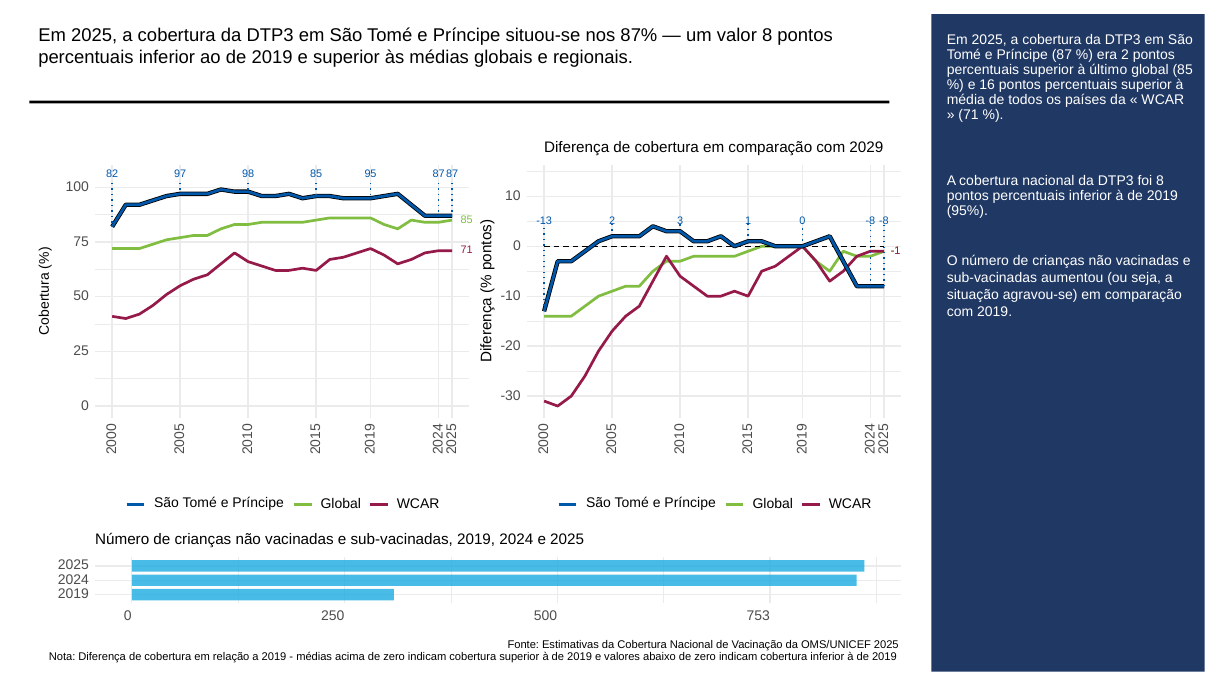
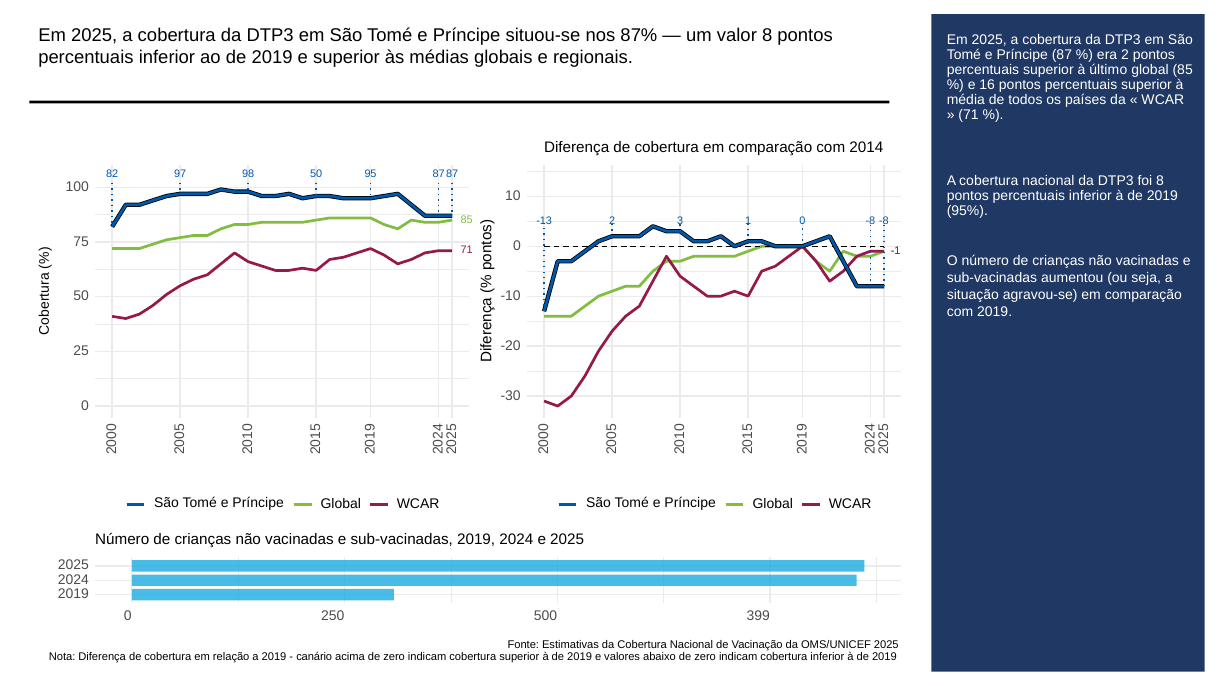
2029: 2029 -> 2014 (866, 147)
98 85: 85 -> 50 (316, 174)
753: 753 -> 399 (758, 616)
médias: médias -> canário (314, 657)
